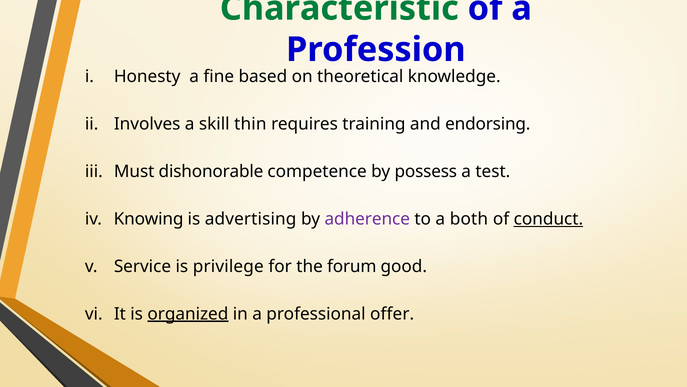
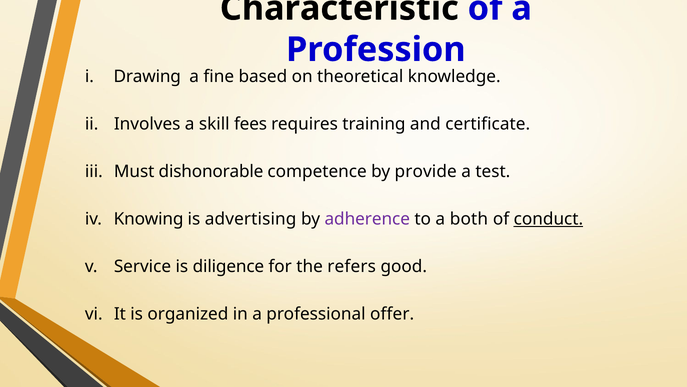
Characteristic colour: green -> black (339, 8)
Honesty: Honesty -> Drawing (147, 76)
thin: thin -> fees (251, 124)
endorsing: endorsing -> certificate (488, 124)
possess: possess -> provide (426, 171)
privilege: privilege -> diligence (228, 266)
forum: forum -> refers (352, 266)
organized underline: present -> none (188, 313)
